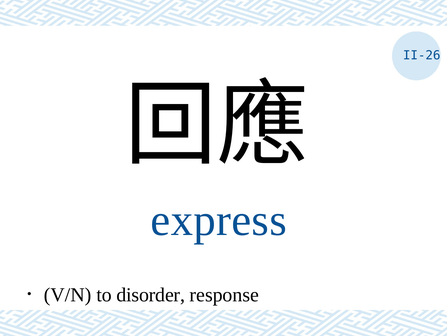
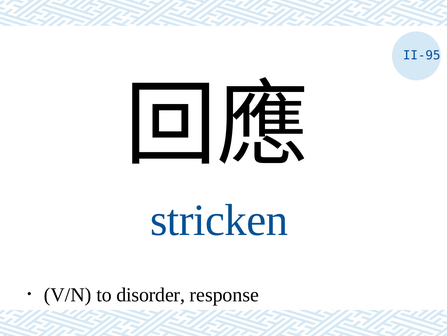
II-26: II-26 -> II-95 (422, 55)
express: express -> stricken (219, 220)
